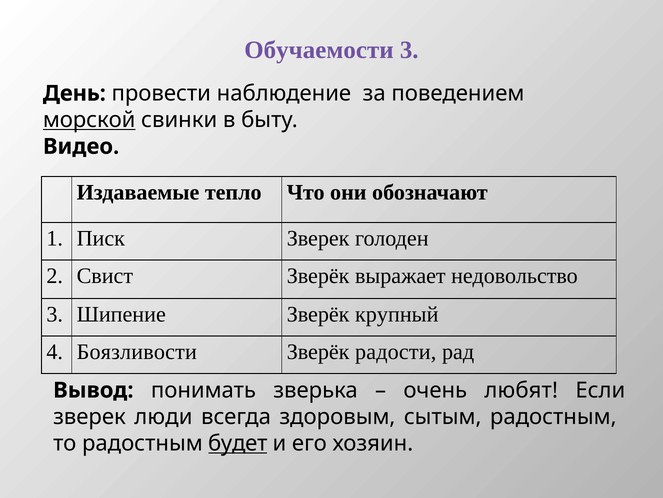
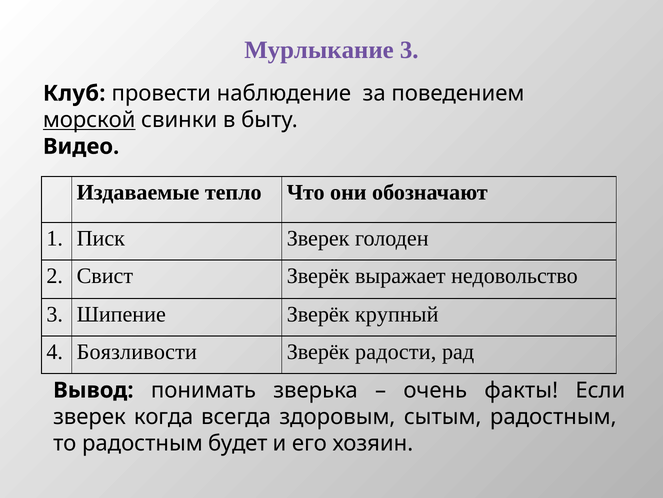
Обучаемости: Обучаемости -> Мурлыкание (319, 50)
День: День -> Клуб (74, 93)
любят: любят -> факты (521, 390)
люди: люди -> когда (164, 416)
будет underline: present -> none (238, 443)
